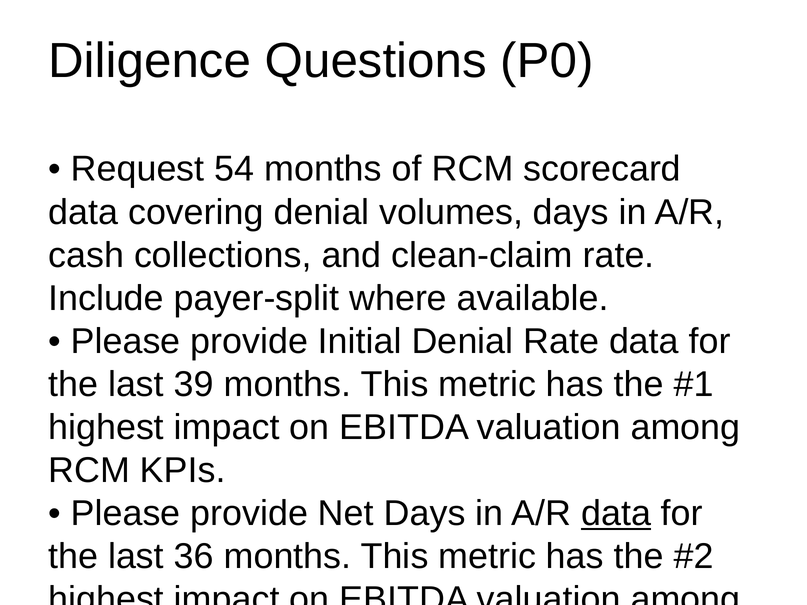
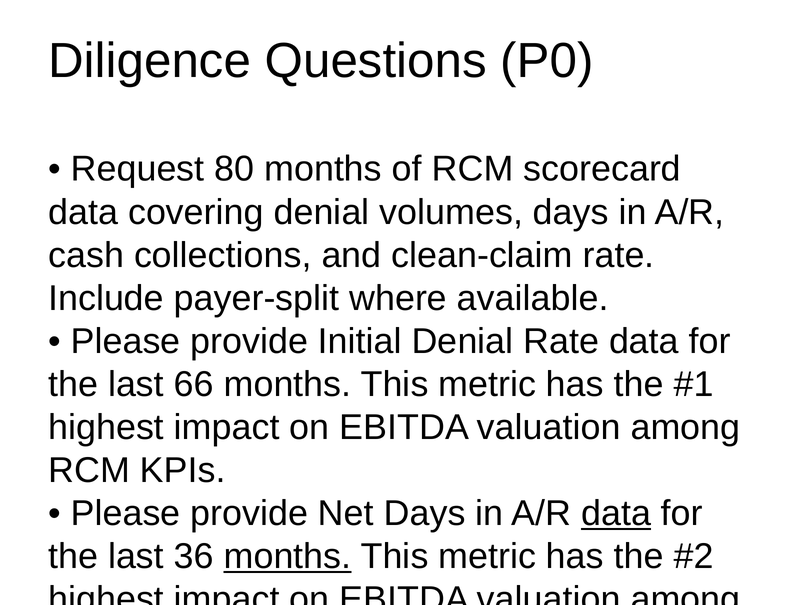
54: 54 -> 80 (234, 169)
39: 39 -> 66 (194, 384)
months underline: none -> present (287, 557)
